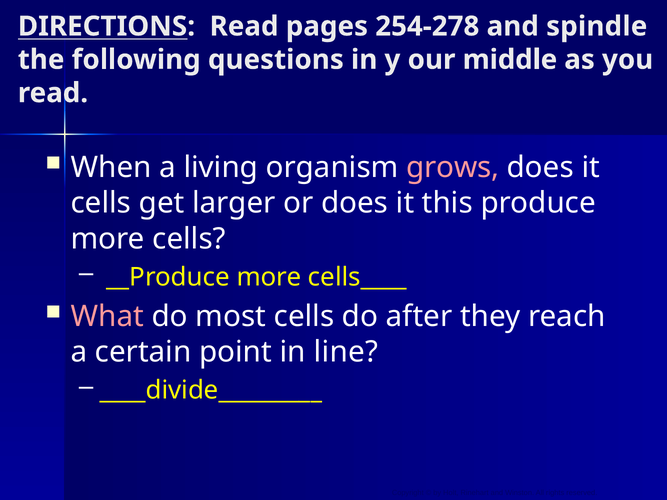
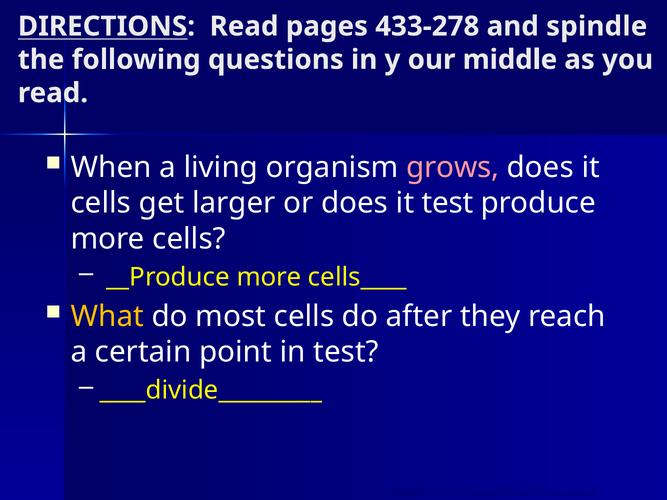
254-278: 254-278 -> 433-278 (427, 26)
it this: this -> test (448, 203)
What colour: pink -> yellow (107, 317)
in line: line -> test (346, 352)
